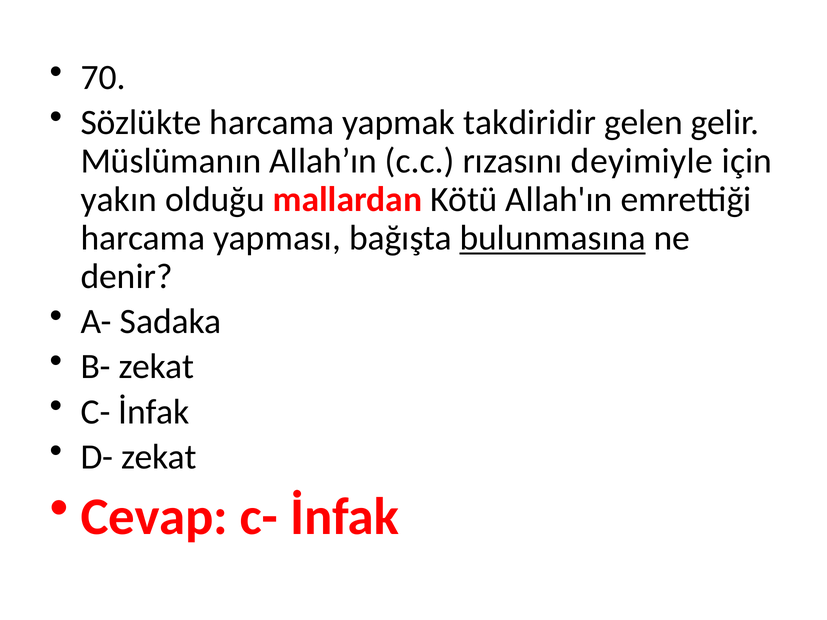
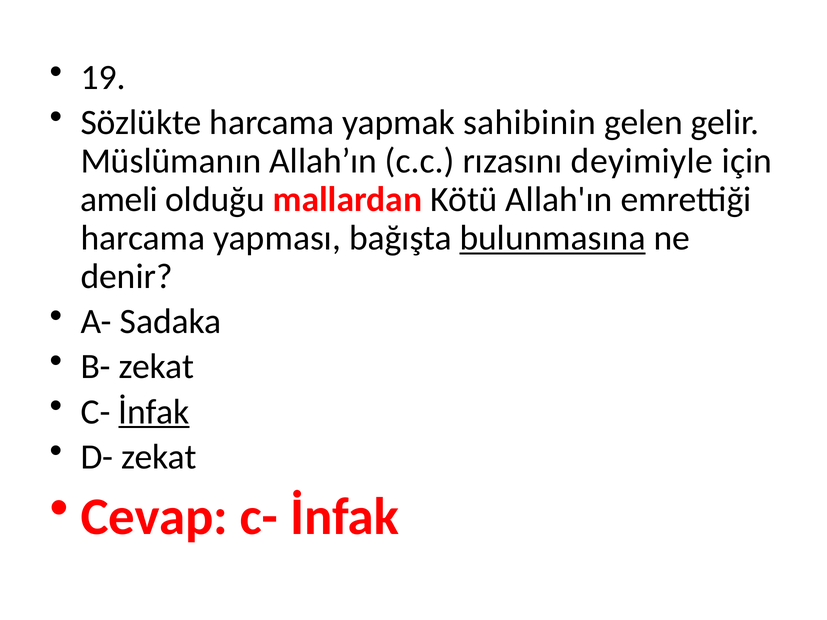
70: 70 -> 19 (103, 78)
takdiridir: takdiridir -> sahibinin (529, 123)
yakın: yakın -> ameli (119, 200)
İnfak underline: none -> present (154, 412)
